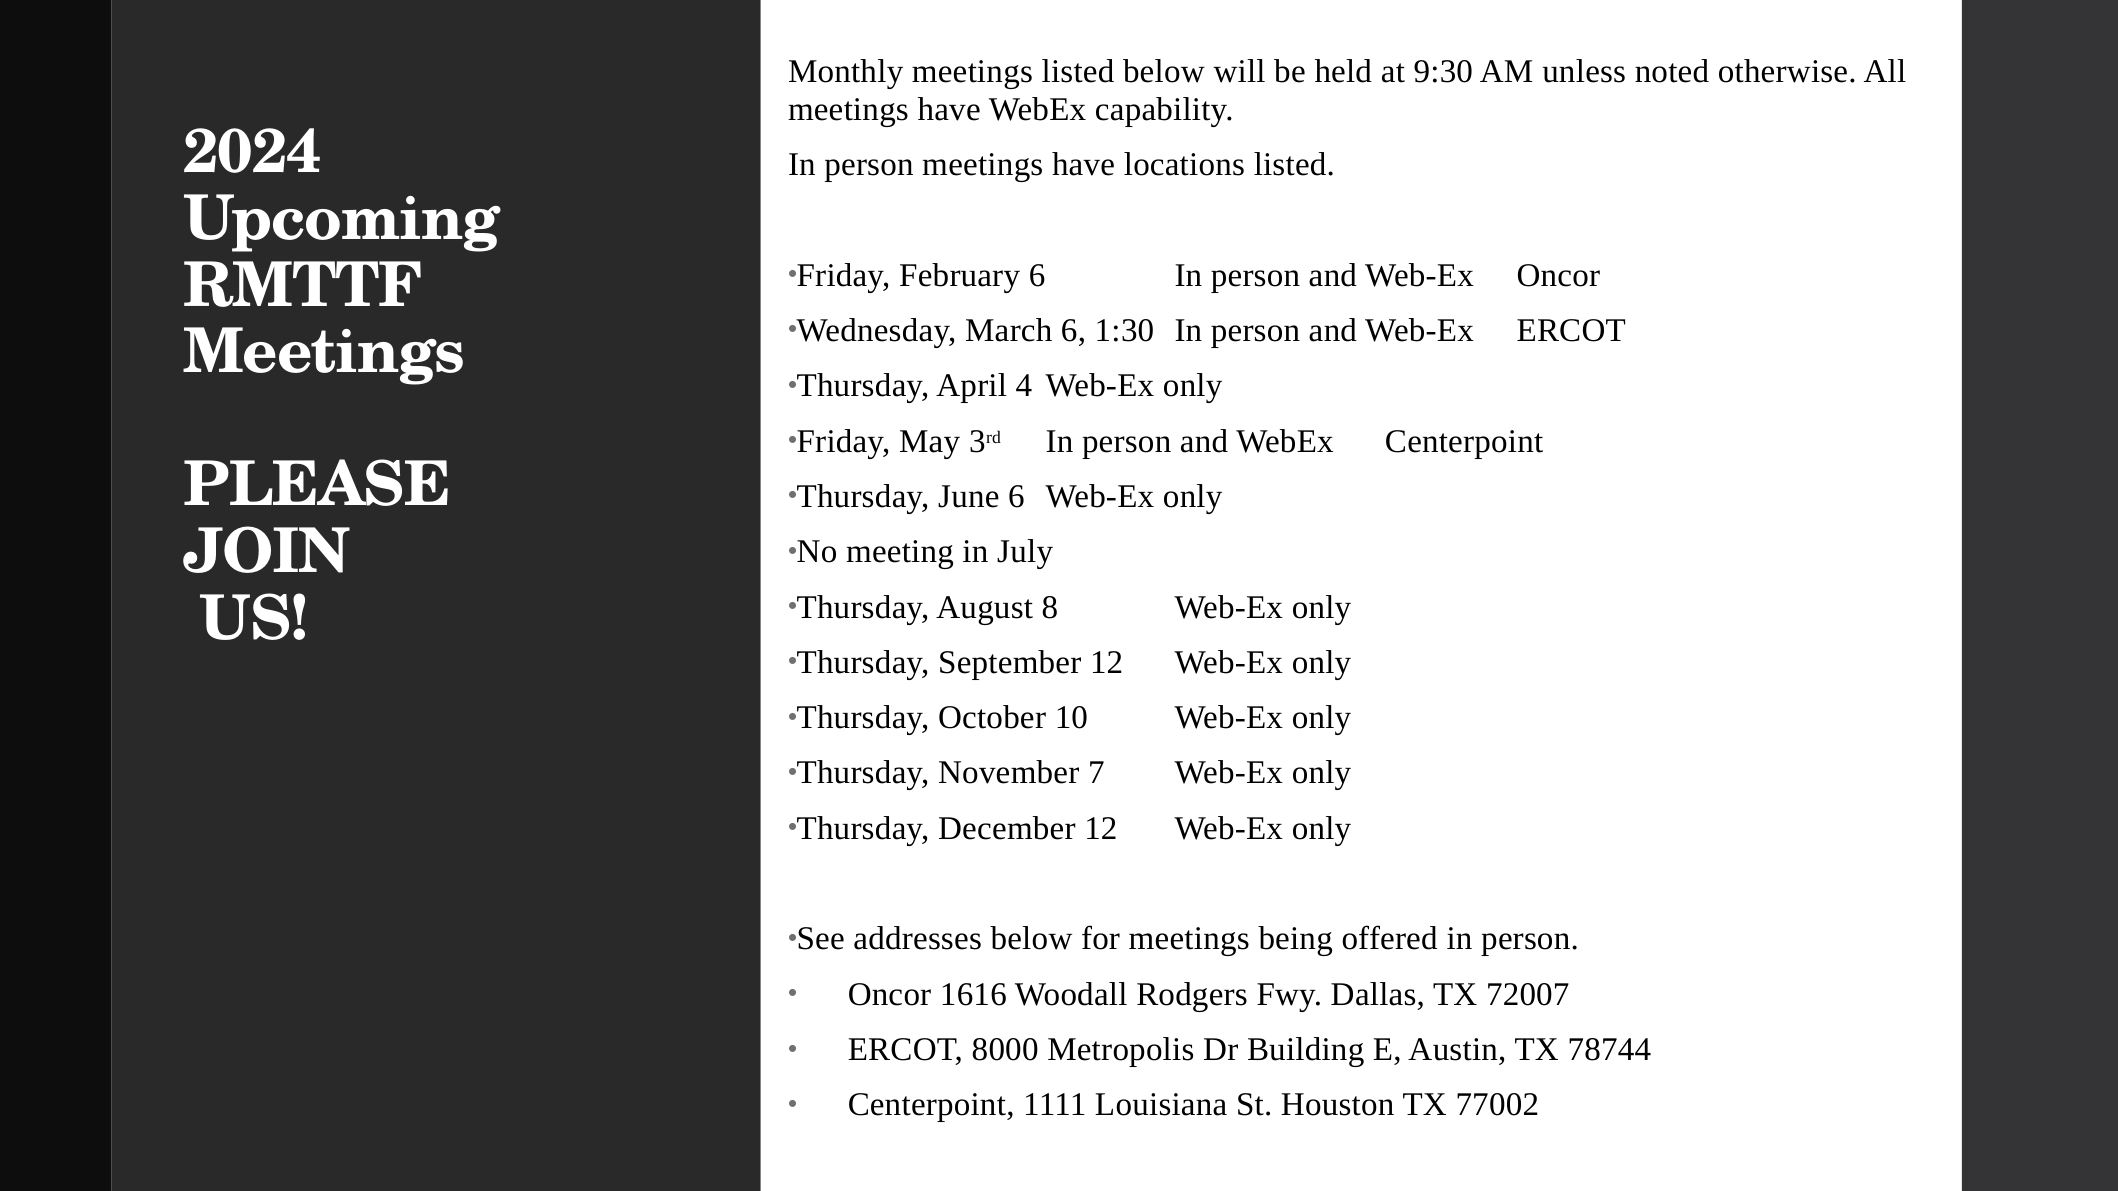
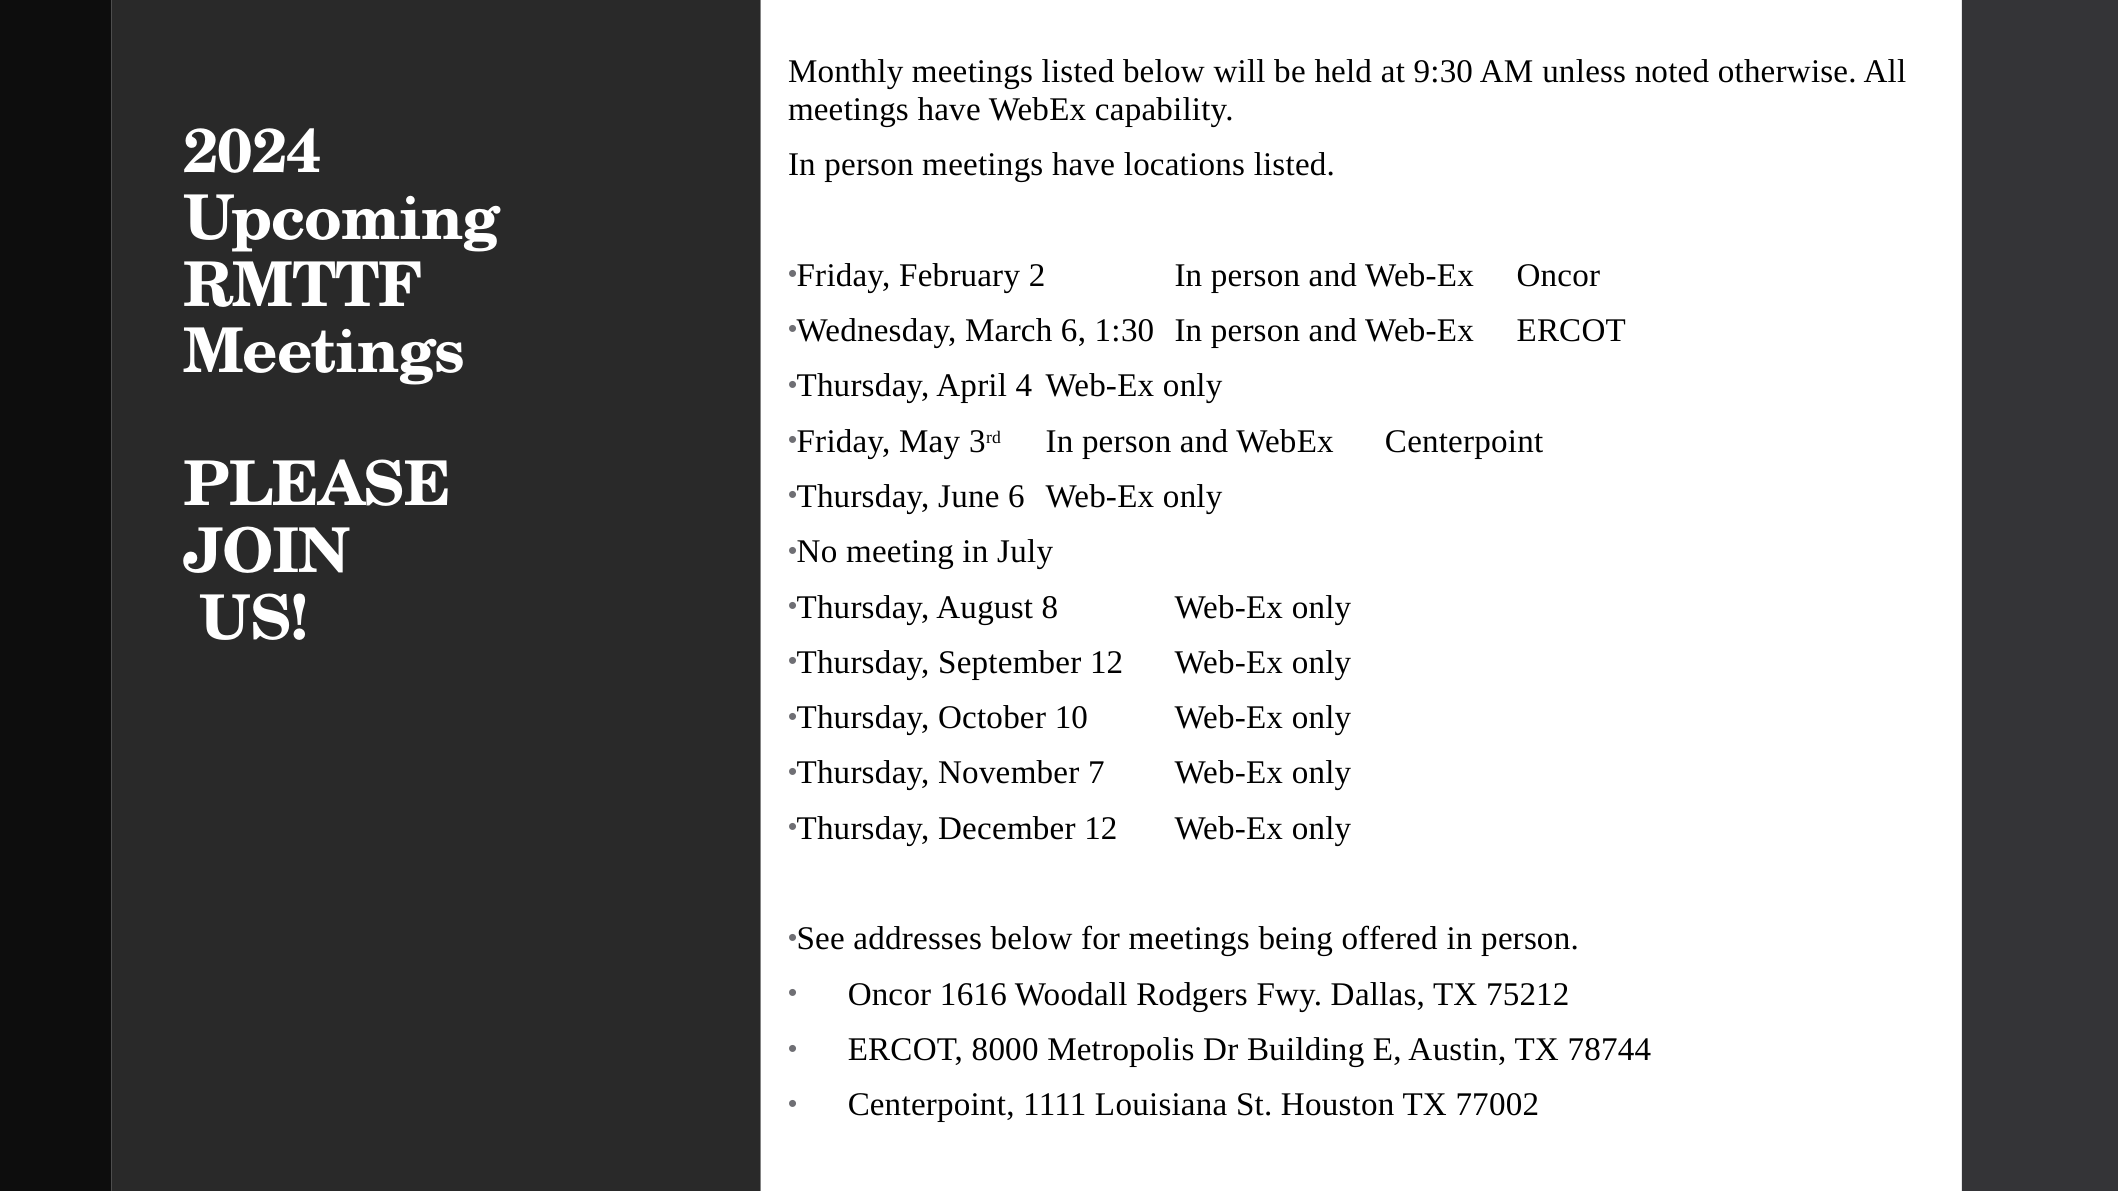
February 6: 6 -> 2 (1037, 275)
72007: 72007 -> 75212 (1528, 995)
